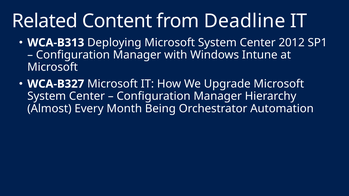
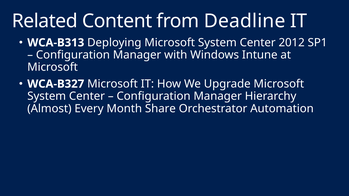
Being: Being -> Share (160, 109)
